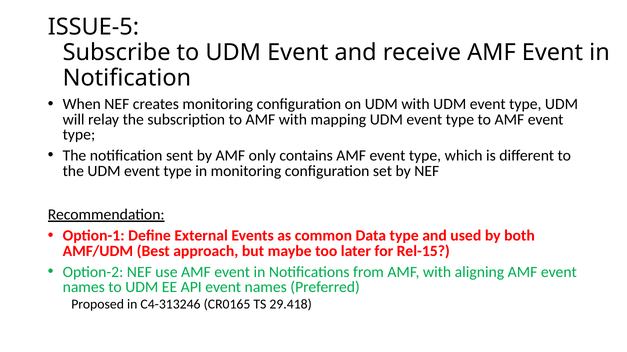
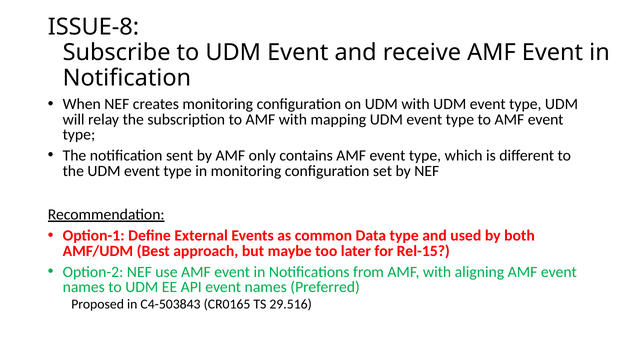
ISSUE-5: ISSUE-5 -> ISSUE-8 (93, 27)
C4-313246: C4-313246 -> C4-503843 (171, 305)
29.418: 29.418 -> 29.516 (291, 305)
